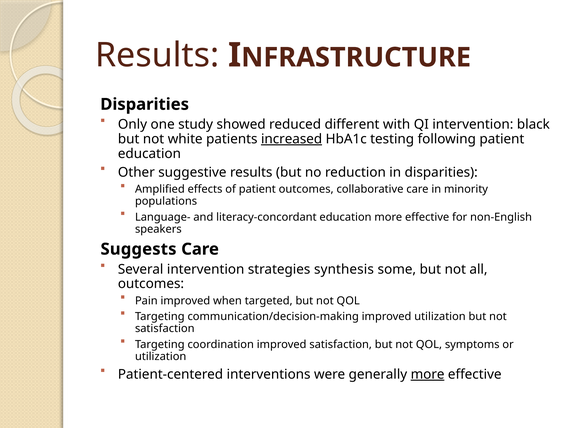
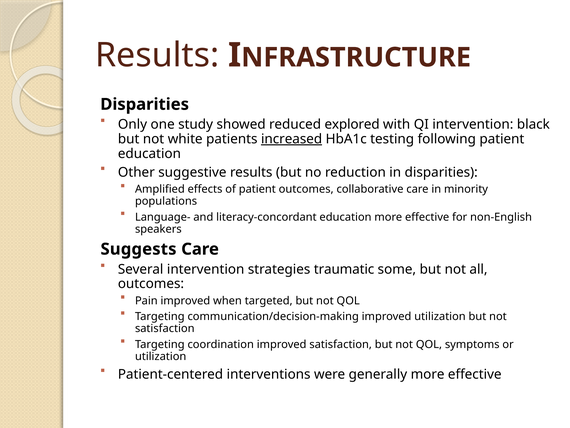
different: different -> explored (352, 124)
synthesis: synthesis -> traumatic (344, 269)
more underline: present -> none (428, 374)
